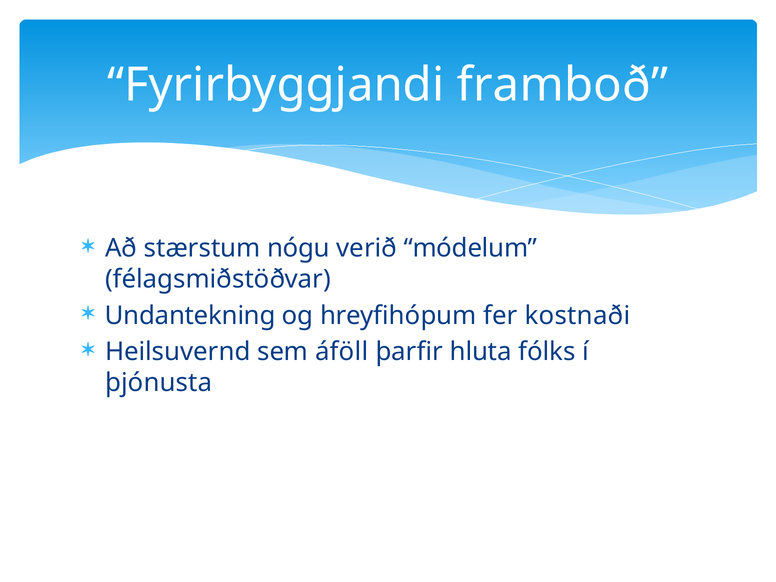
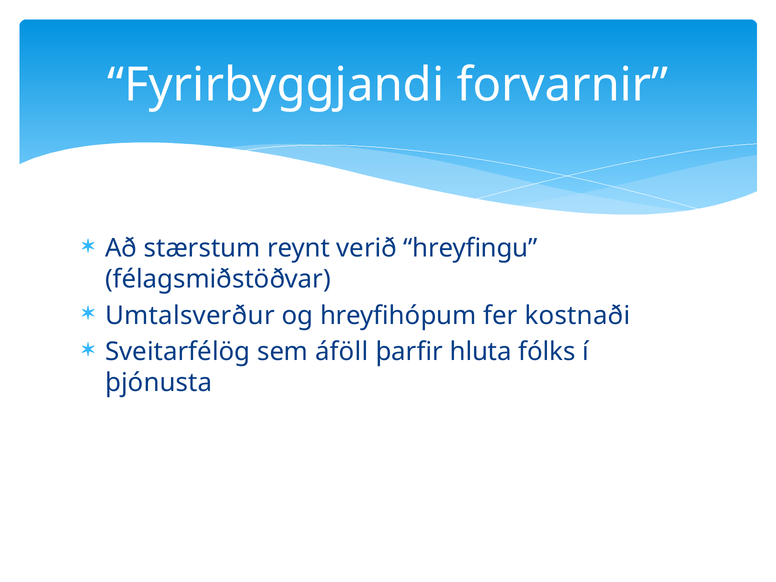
framboð: framboð -> forvarnir (563, 85)
nógu: nógu -> reynt (299, 248)
módelum: módelum -> hreyfingu (470, 248)
Undantekning: Undantekning -> Umtalsverður (190, 316)
Heilsuvernd: Heilsuvernd -> Sveitarfélög (178, 352)
